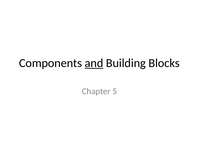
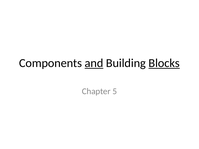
Blocks underline: none -> present (164, 63)
